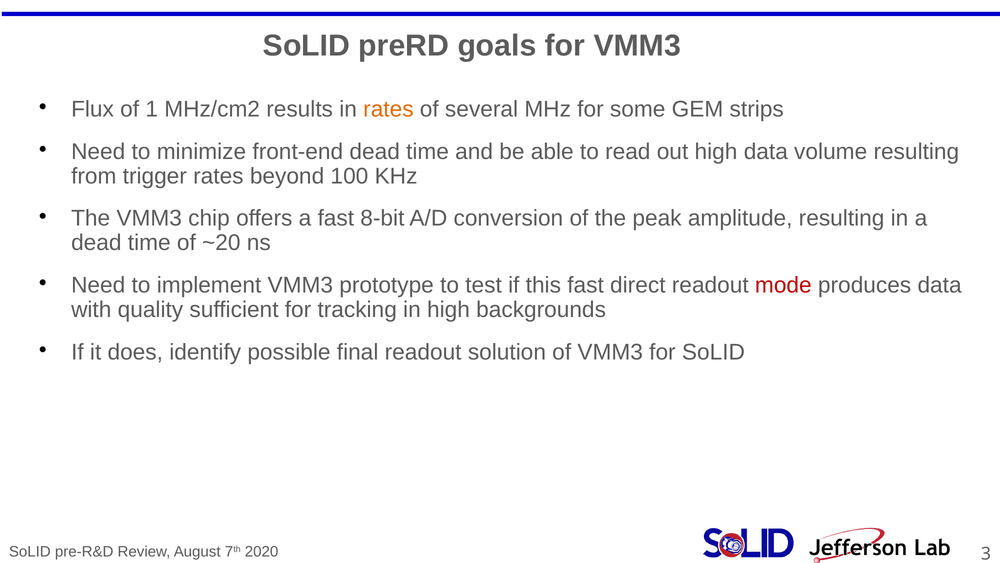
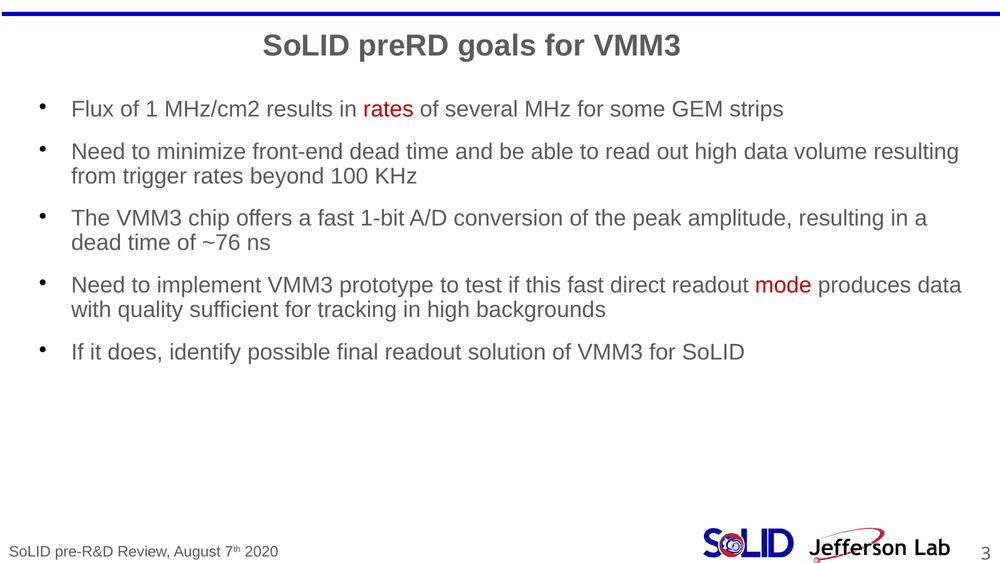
rates colour: orange -> red (388, 109)
8-bit: 8-bit -> 1-bit (382, 218)
~20: ~20 -> ~76 (221, 243)
